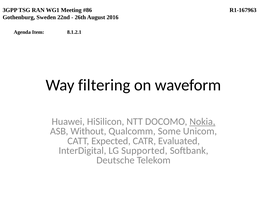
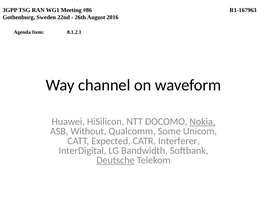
filtering: filtering -> channel (104, 85)
Evaluated: Evaluated -> Interferer (179, 140)
Supported: Supported -> Bandwidth (144, 150)
Deutsche underline: none -> present (115, 160)
